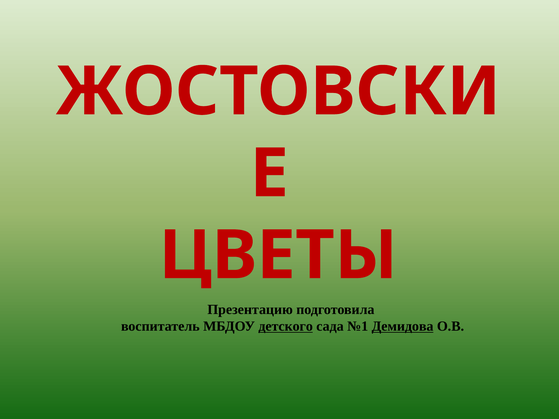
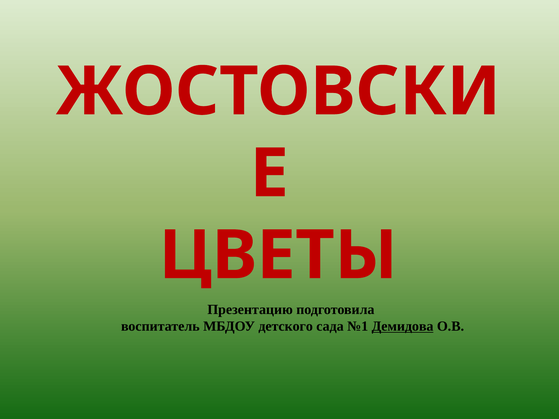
детского underline: present -> none (286, 327)
